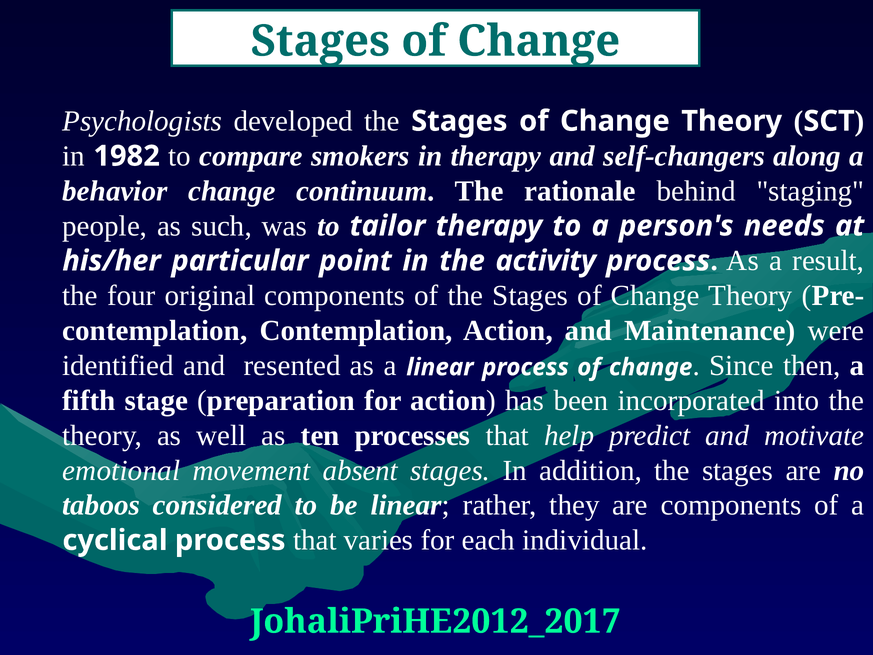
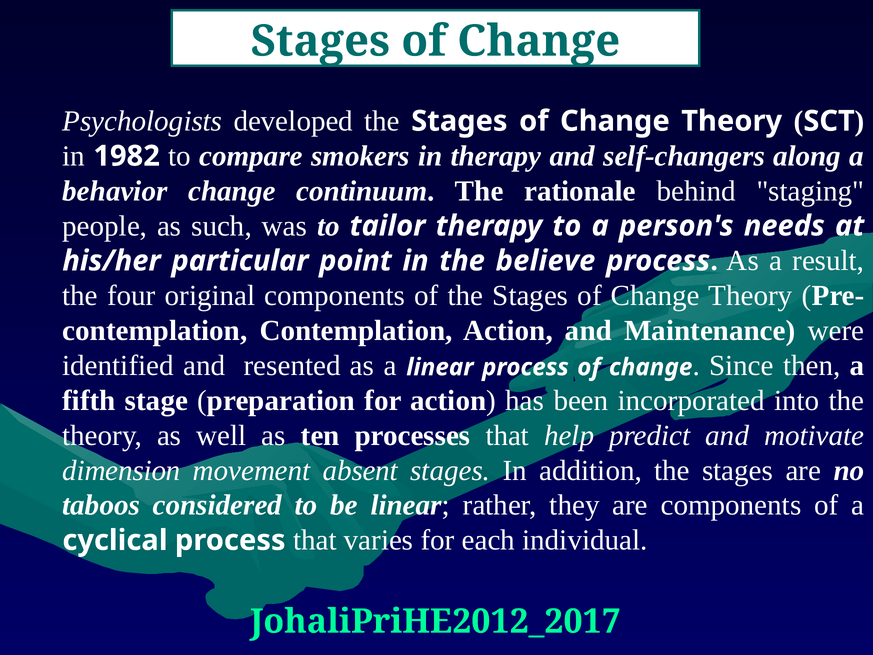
activity: activity -> believe (545, 261)
emotional: emotional -> dimension (121, 470)
